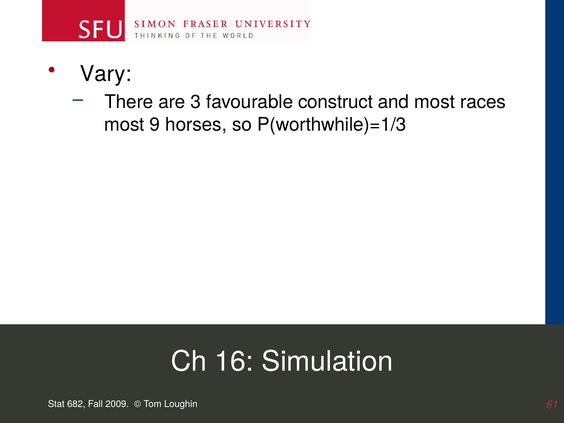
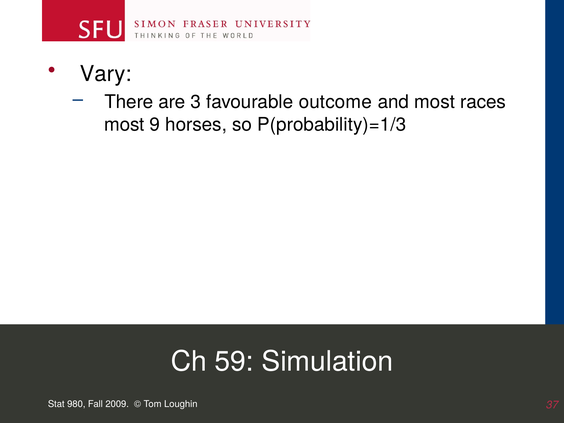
construct: construct -> outcome (335, 102)
P(worthwhile)=1/3: P(worthwhile)=1/3 -> P(probability)=1/3 (332, 124)
16: 16 -> 59 (234, 362)
682: 682 -> 980 (76, 404)
61: 61 -> 37 (552, 405)
